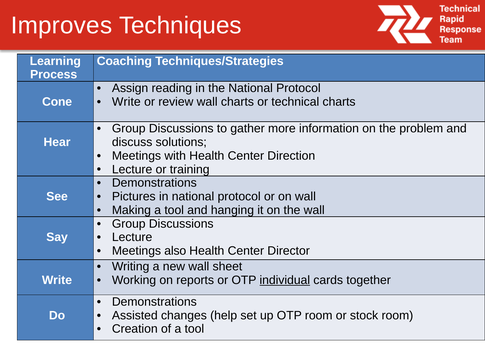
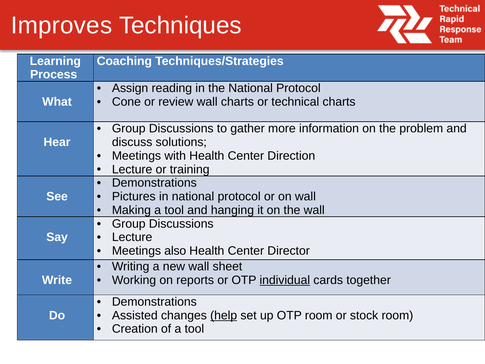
Cone: Cone -> What (57, 102)
Write: Write -> Cone (126, 102)
help underline: none -> present (224, 315)
